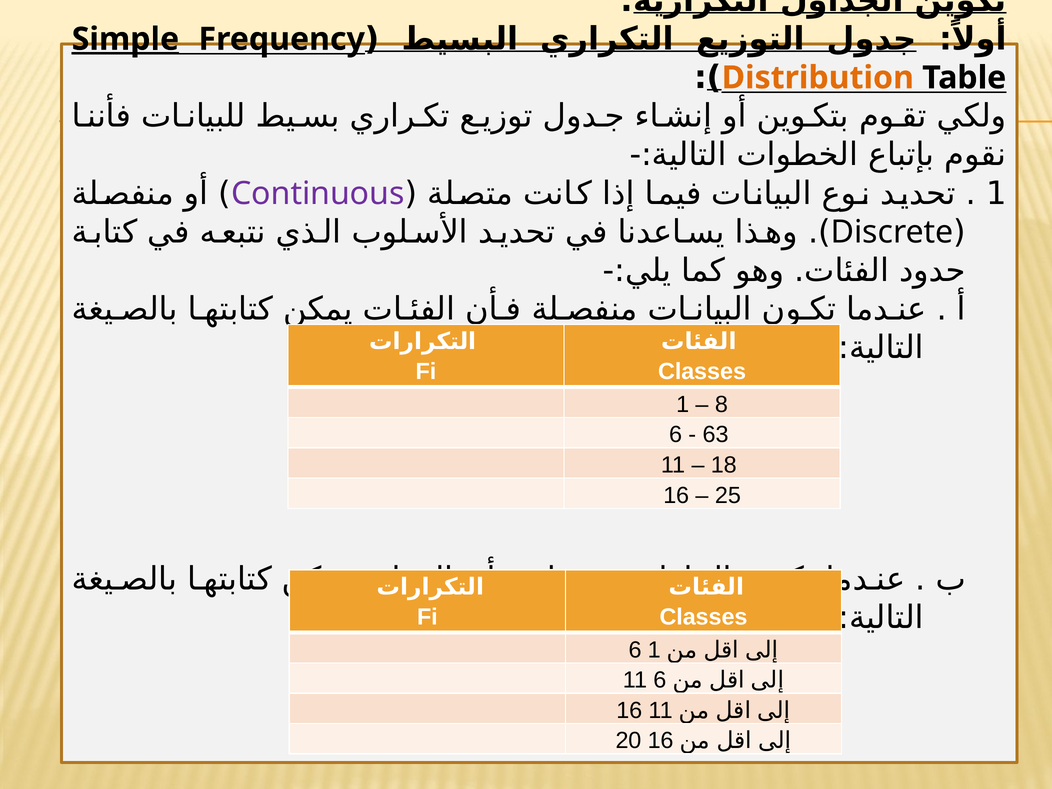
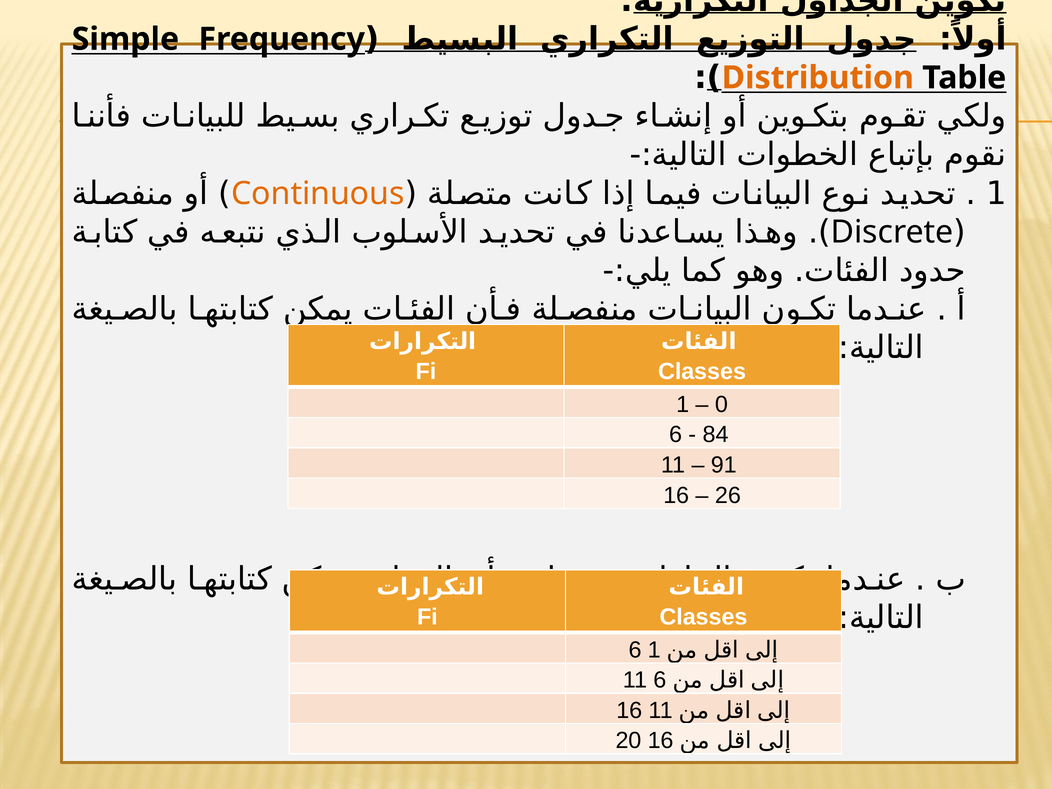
Simple underline: present -> none (125, 39)
Continuous colour: purple -> orange (318, 193)
8: 8 -> 0 (721, 404)
63: 63 -> 84 (716, 435)
18: 18 -> 91 (724, 465)
25: 25 -> 26 (728, 495)
